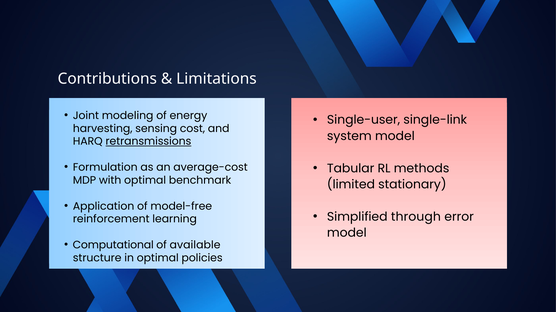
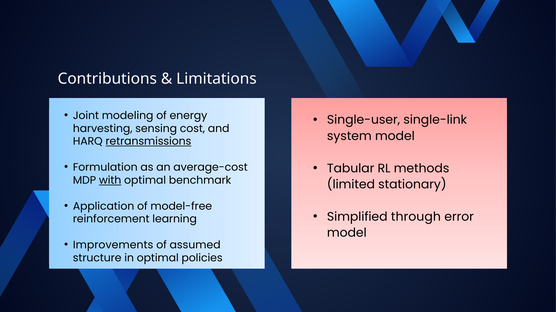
with underline: none -> present (110, 181)
Computational: Computational -> Improvements (113, 246)
available: available -> assumed (195, 246)
